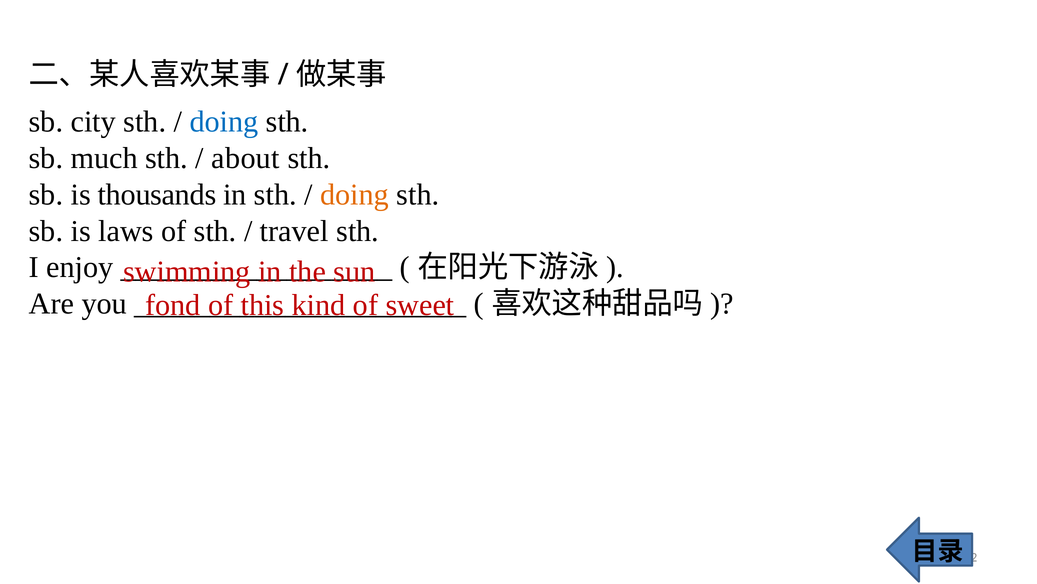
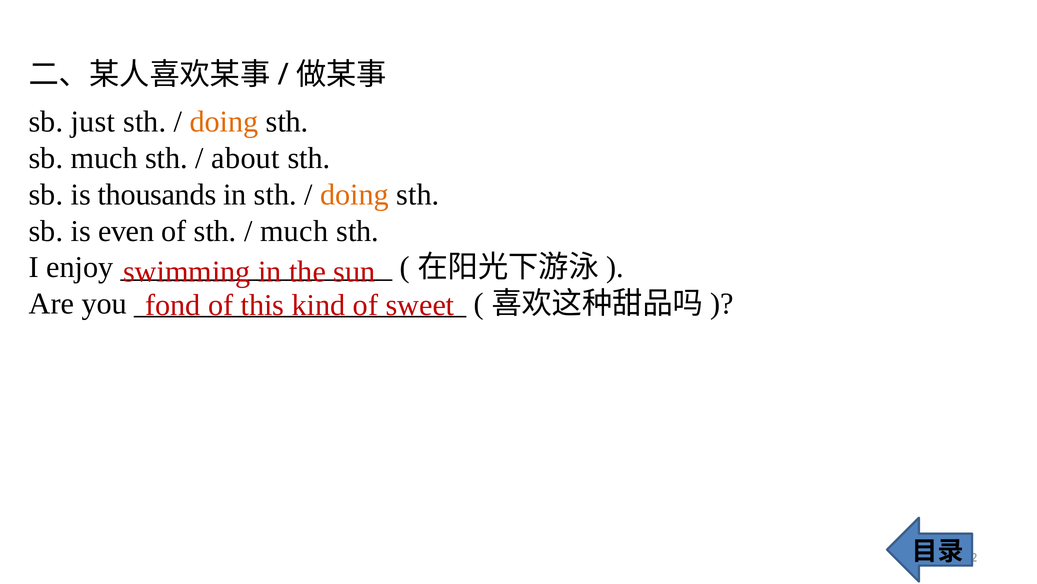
city: city -> just (93, 122)
doing colour: blue -> orange (224, 122)
laws: laws -> even (126, 231)
travel: travel -> much (294, 231)
